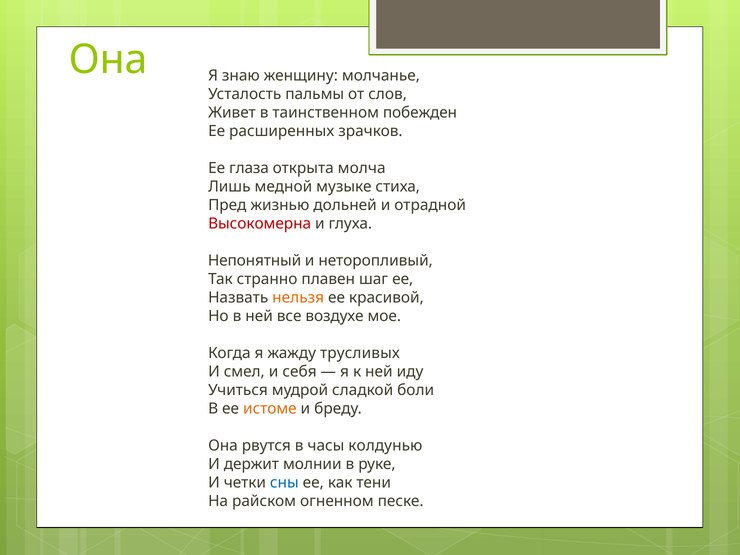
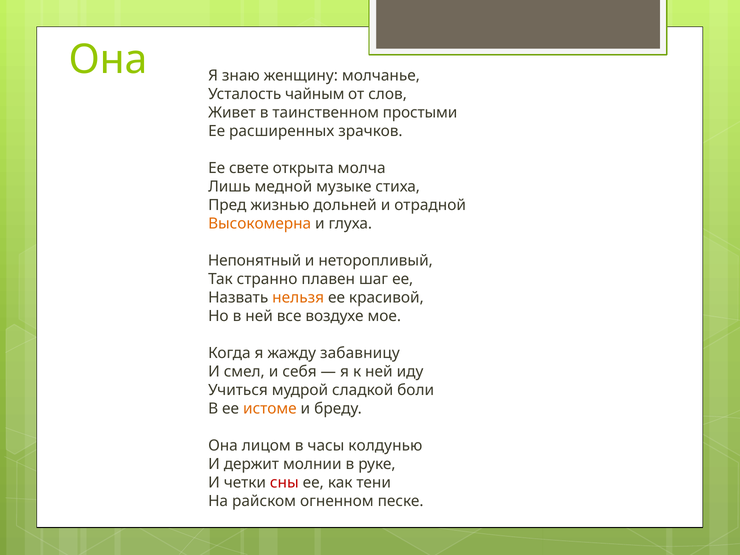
пальмы: пальмы -> чайным (315, 94)
побежден: побежден -> простыми (420, 113)
глаза: глаза -> свете (249, 168)
Высокомерна colour: red -> orange (260, 224)
трусливых: трусливых -> забавницу (360, 353)
рвутся: рвутся -> лицом (266, 446)
сны colour: blue -> red (284, 483)
